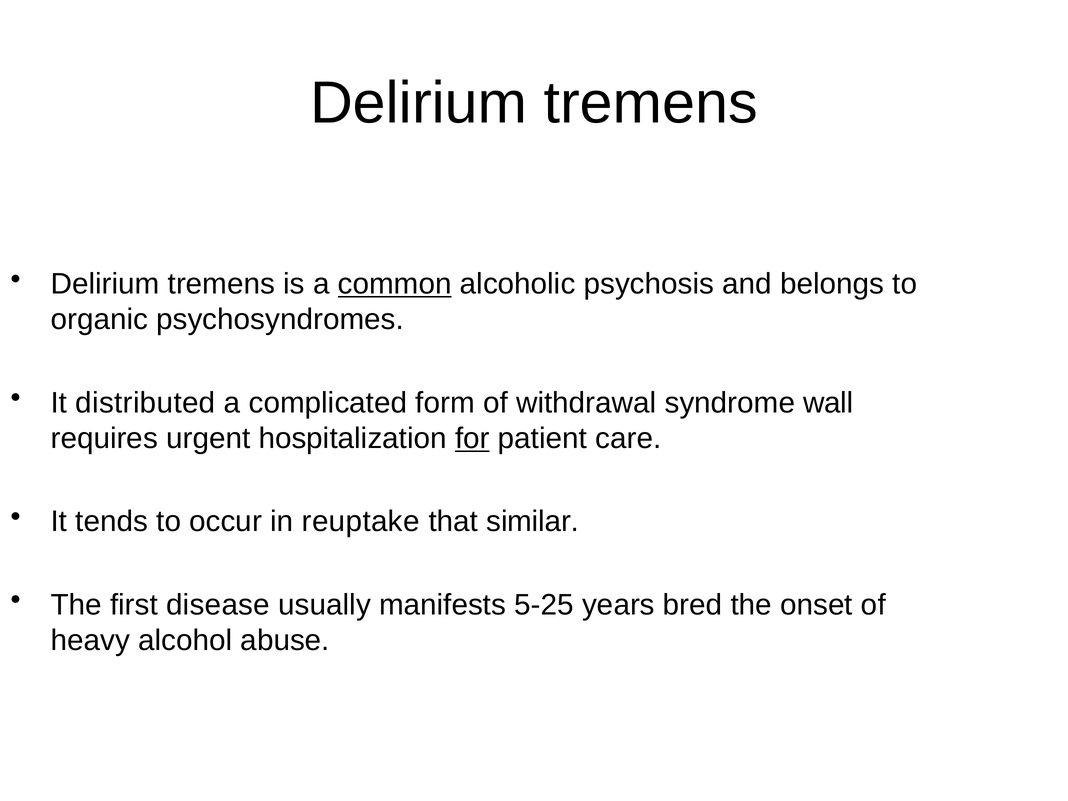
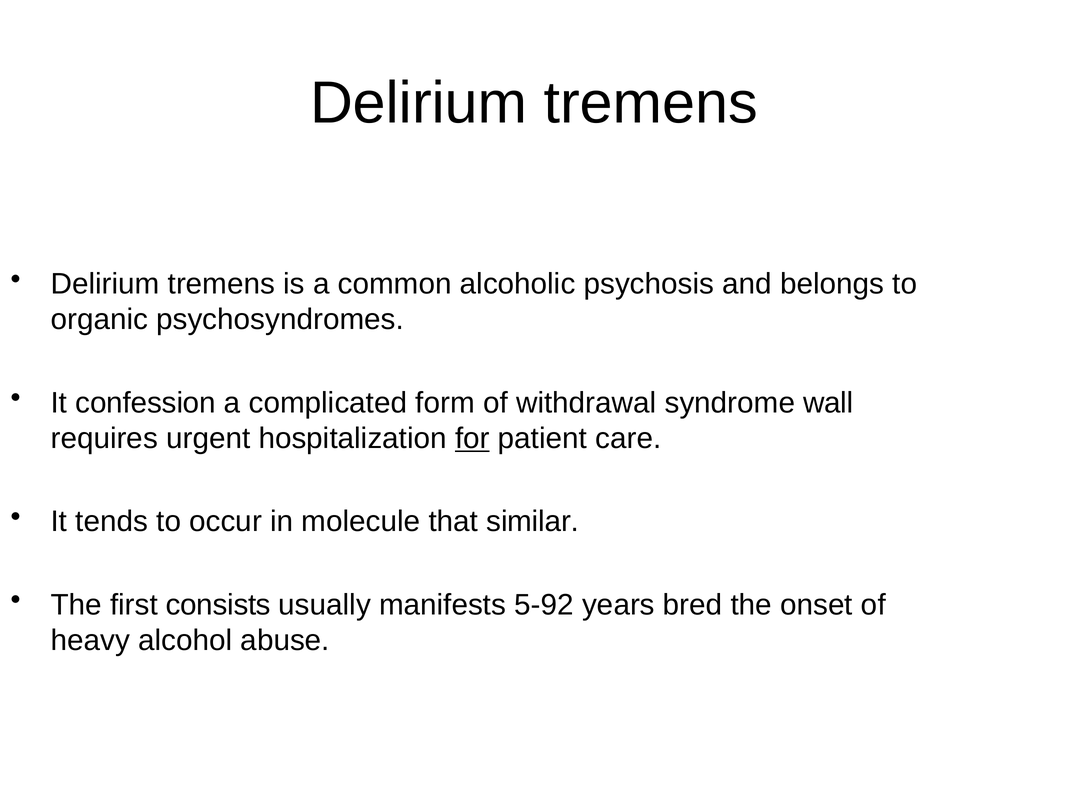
common underline: present -> none (395, 284)
distributed: distributed -> confession (146, 403)
reuptake: reuptake -> molecule (361, 522)
disease: disease -> consists (218, 605)
5-25: 5-25 -> 5-92 (544, 605)
